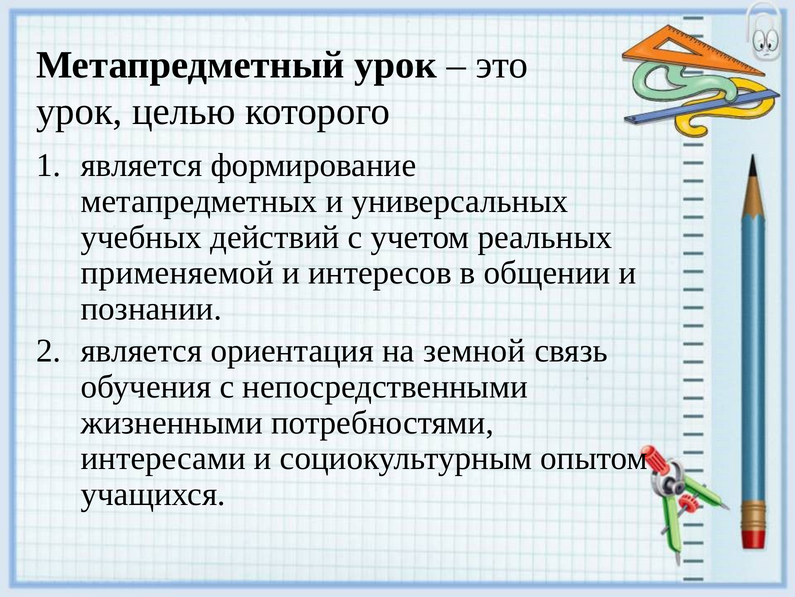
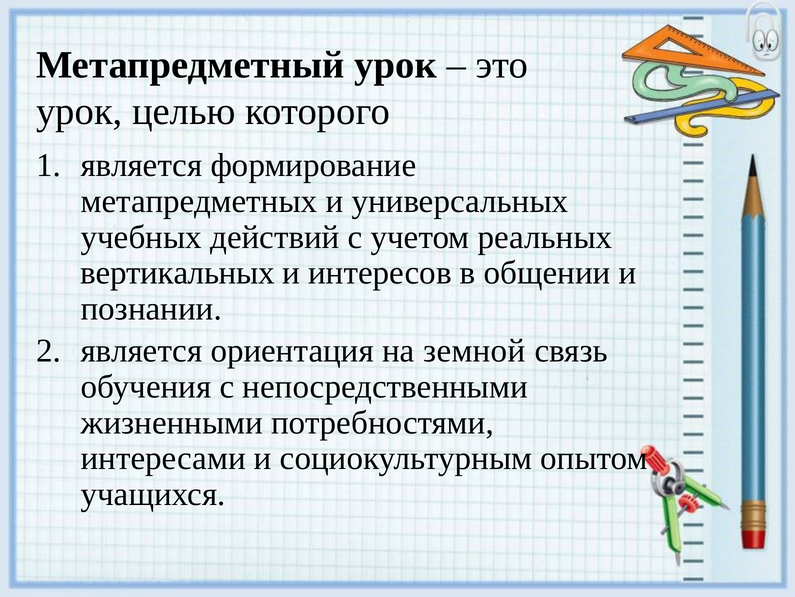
применяемой: применяемой -> вертикальных (178, 273)
